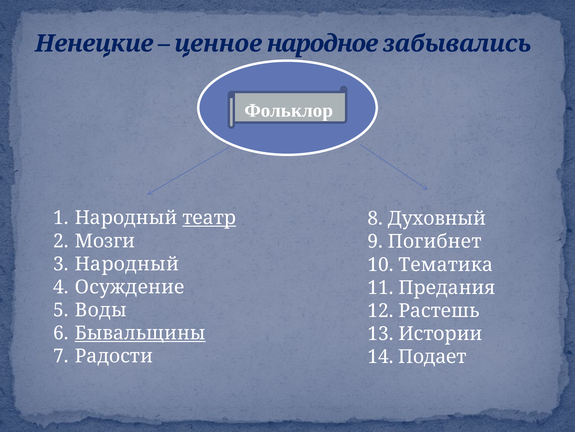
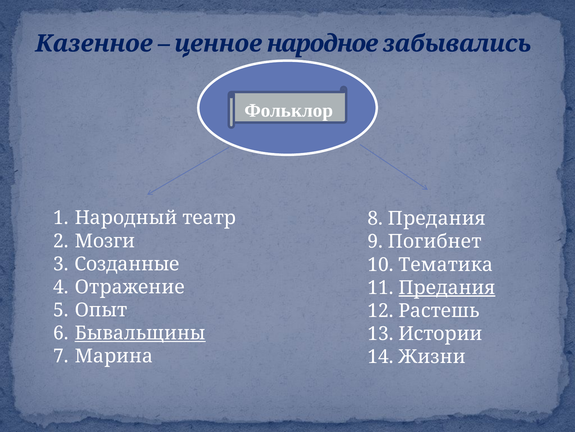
Ненецкие: Ненецкие -> Казенное (94, 44)
театр underline: present -> none (209, 218)
8 Духовный: Духовный -> Предания (437, 218)
Народный: Народный -> Созданные (127, 264)
Осуждение: Осуждение -> Отражение (130, 287)
Предания underline: none -> present (447, 287)
Воды: Воды -> Опыт (101, 310)
Радости: Радости -> Марина (114, 356)
Подает: Подает -> Жизни (432, 356)
